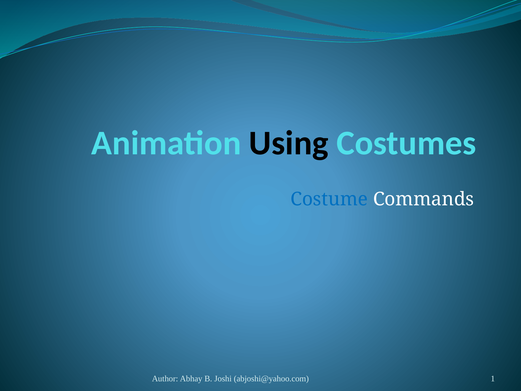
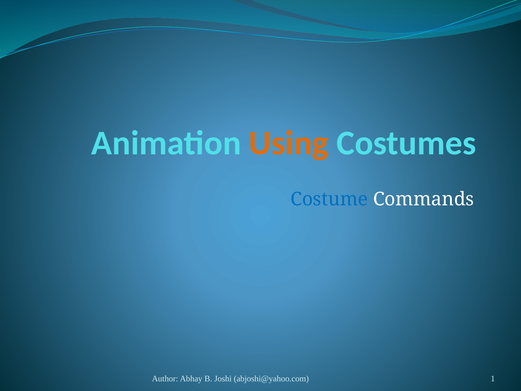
Using colour: black -> orange (289, 143)
